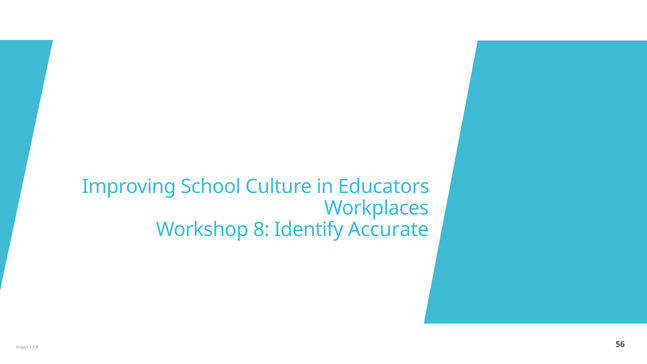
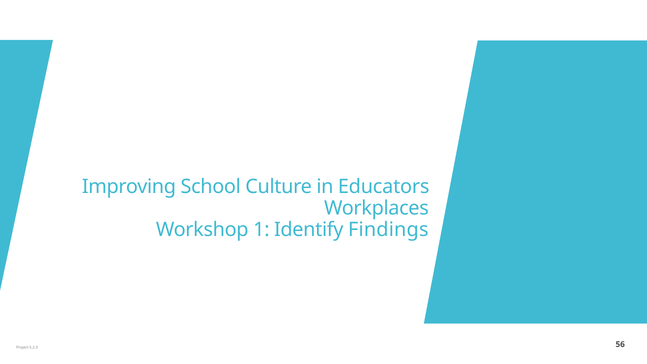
8: 8 -> 1 (261, 230)
Accurate: Accurate -> Findings (388, 230)
